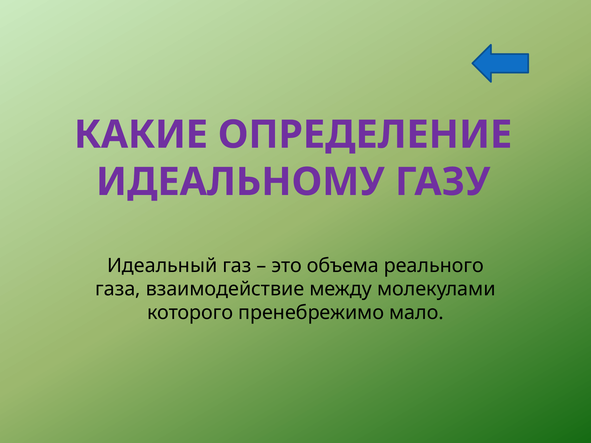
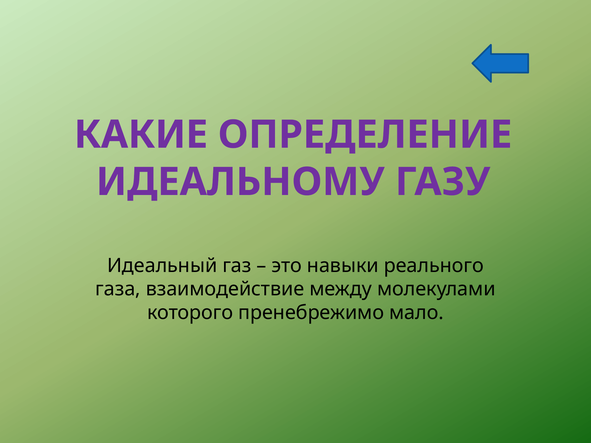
объема: объема -> навыки (343, 266)
